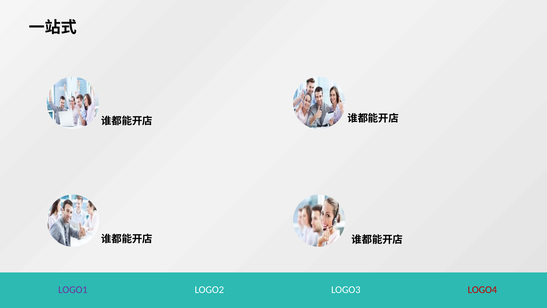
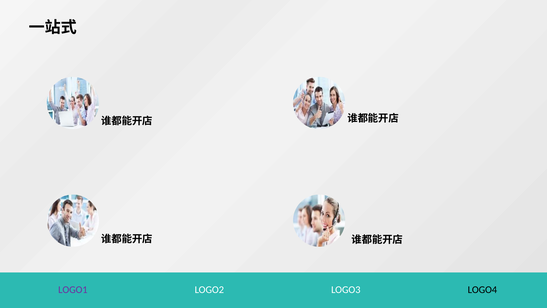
LOGO4 colour: red -> black (482, 289)
